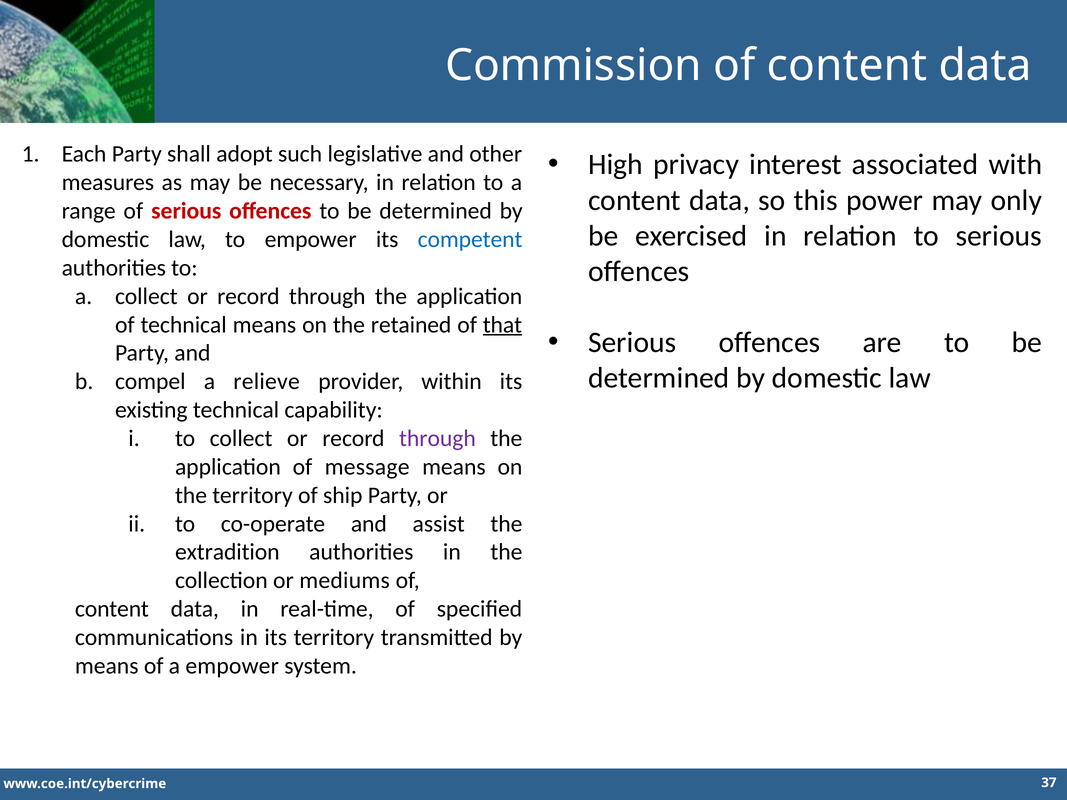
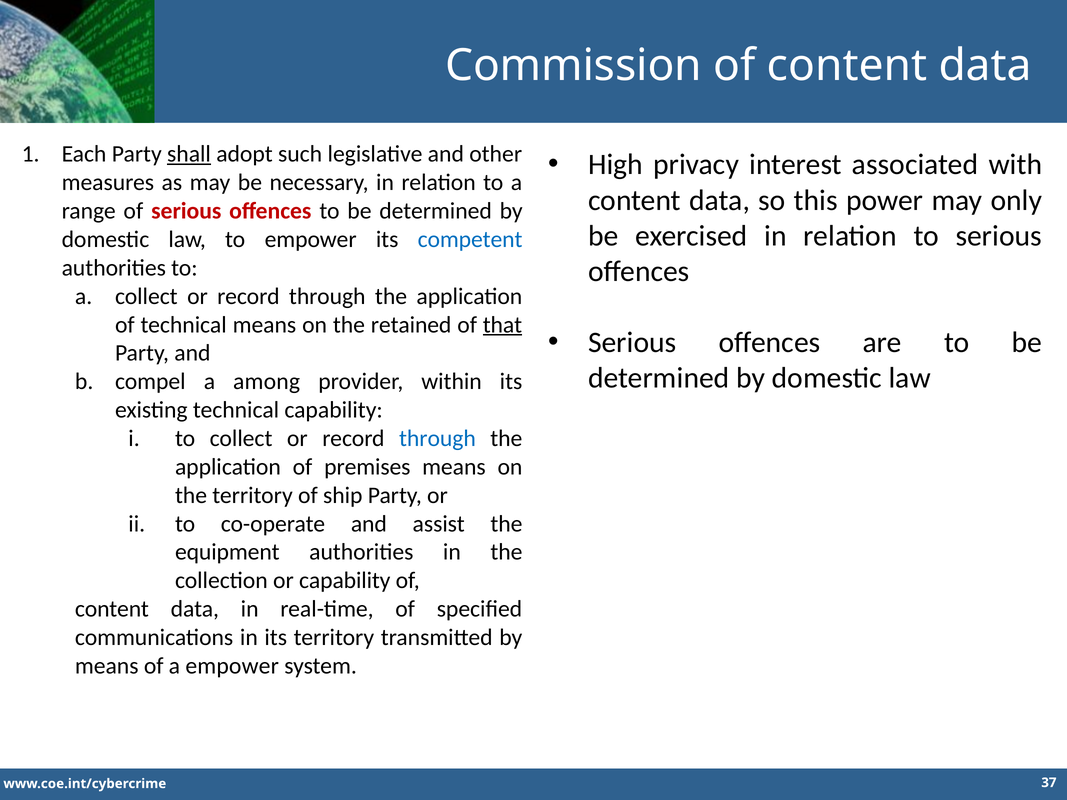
shall underline: none -> present (189, 154)
relieve: relieve -> among (267, 382)
through colour: purple -> blue (437, 439)
message: message -> premises (367, 467)
extradition: extradition -> equipment (227, 552)
or mediums: mediums -> capability (345, 581)
